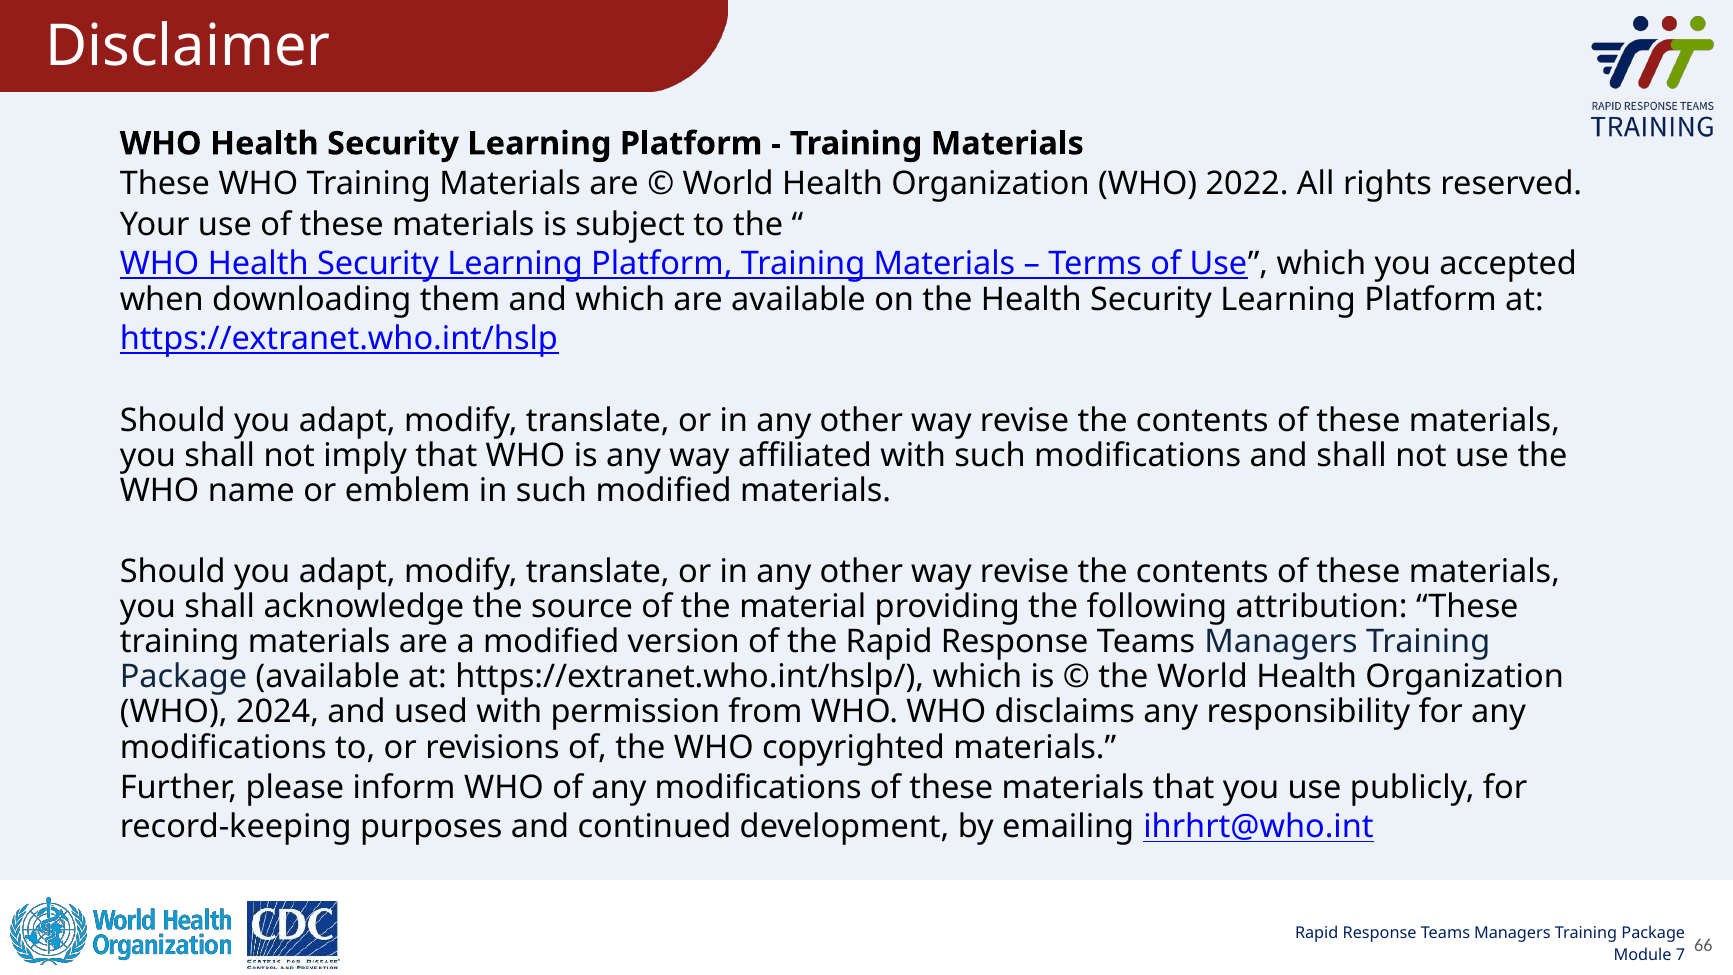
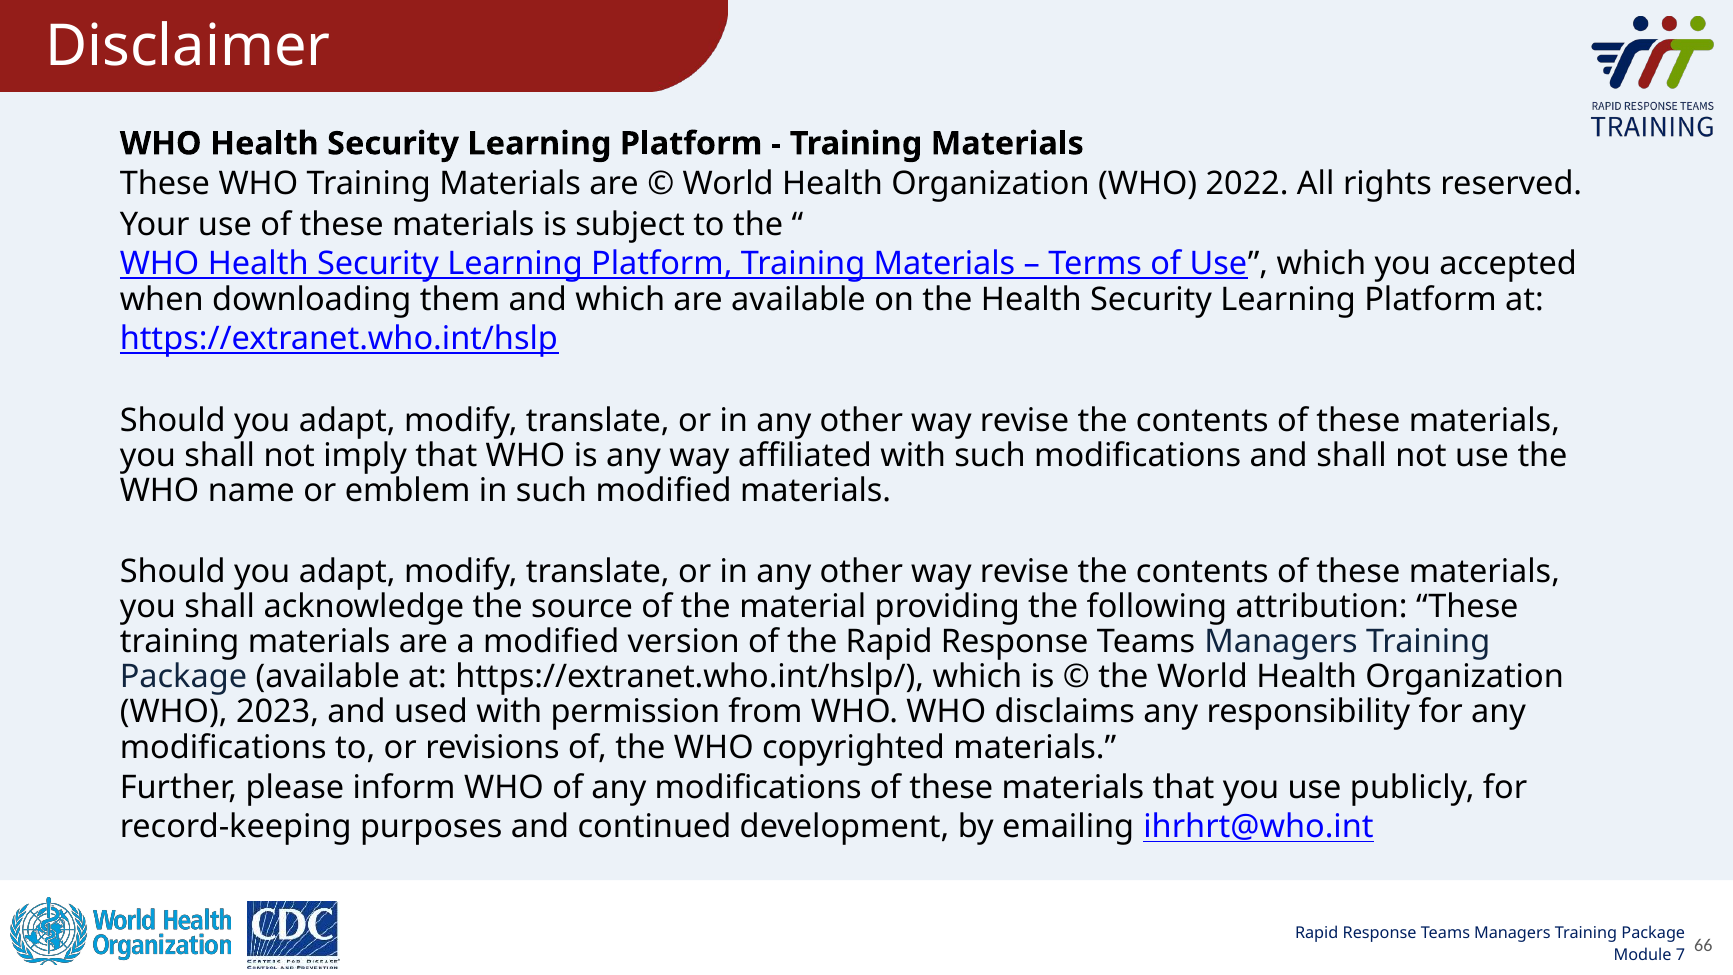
2024: 2024 -> 2023 (278, 712)
